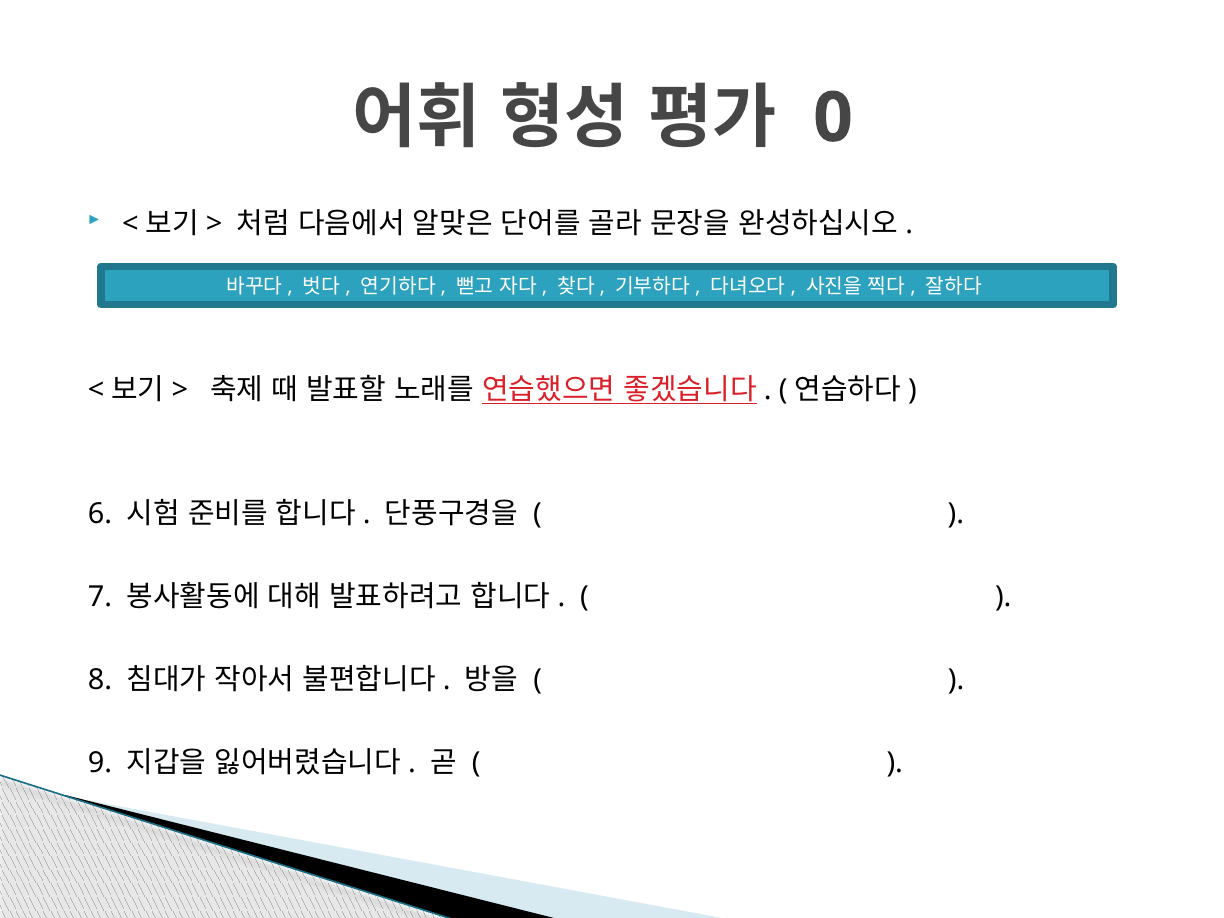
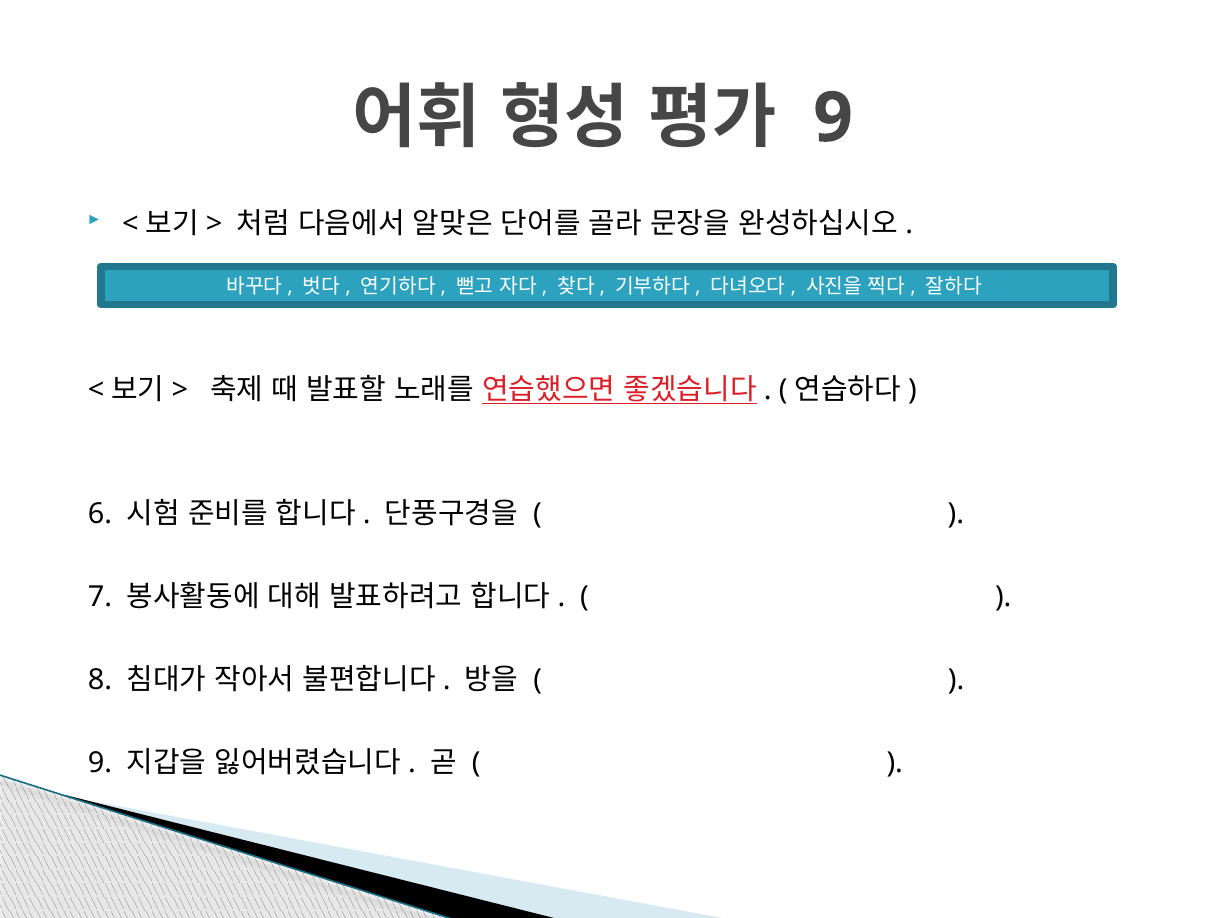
0: 0 -> 9 (833, 118)
